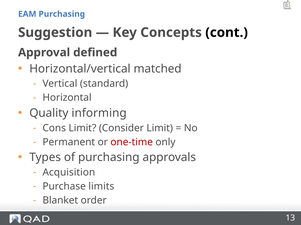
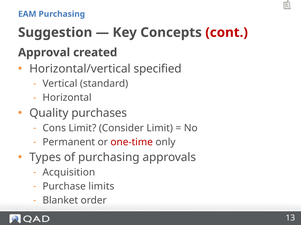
cont colour: black -> red (227, 33)
defined: defined -> created (95, 53)
matched: matched -> specified (158, 69)
informing: informing -> purchases (99, 113)
